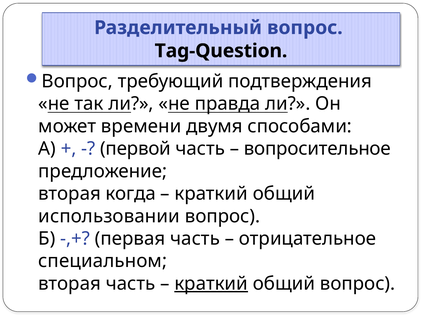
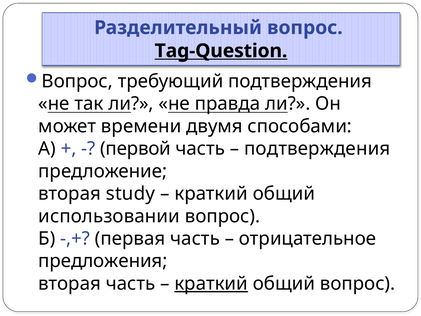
Tag-Question underline: none -> present (221, 51)
вопросительное: вопросительное -> подтверждения (317, 149)
когда: когда -> study (130, 194)
специальном: специальном -> предложения (103, 261)
